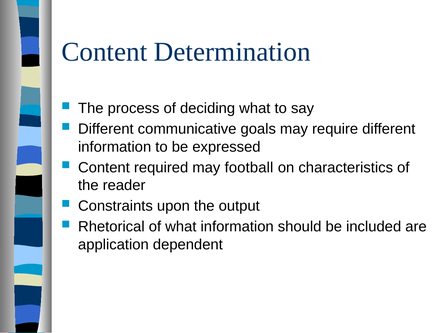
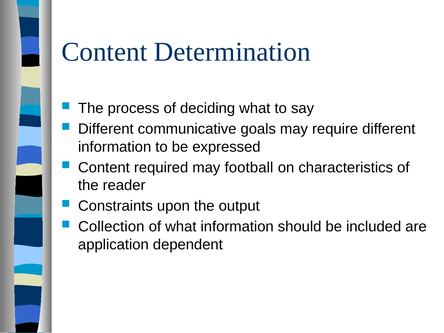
Rhetorical: Rhetorical -> Collection (111, 227)
